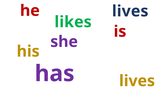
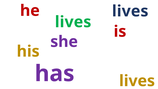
likes: likes -> lives (73, 22)
